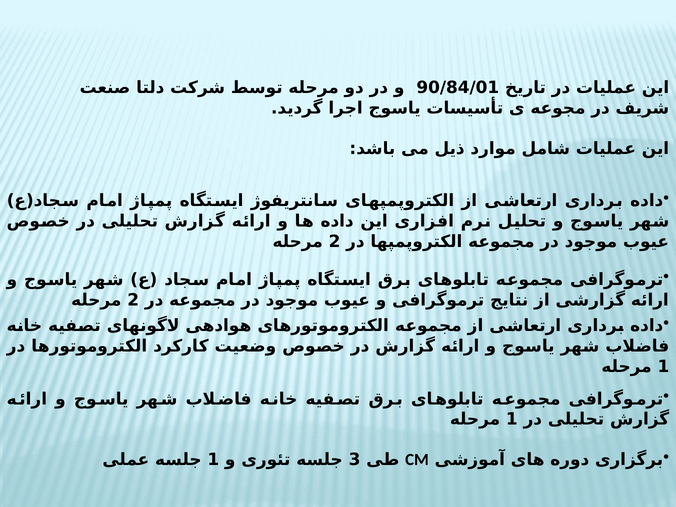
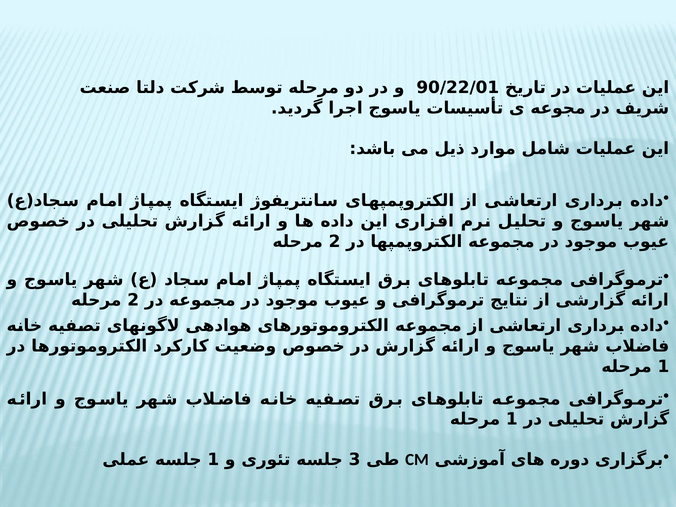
90/84/01: 90/84/01 -> 90/22/01 (458, 88)
